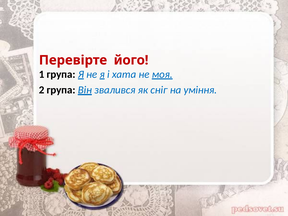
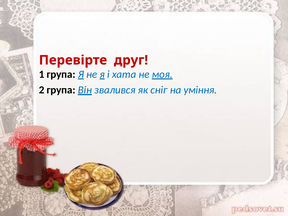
його: його -> друг (131, 60)
